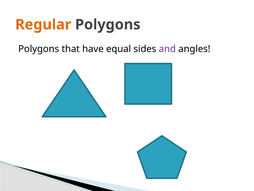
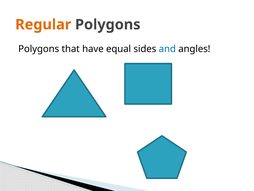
and colour: purple -> blue (167, 49)
